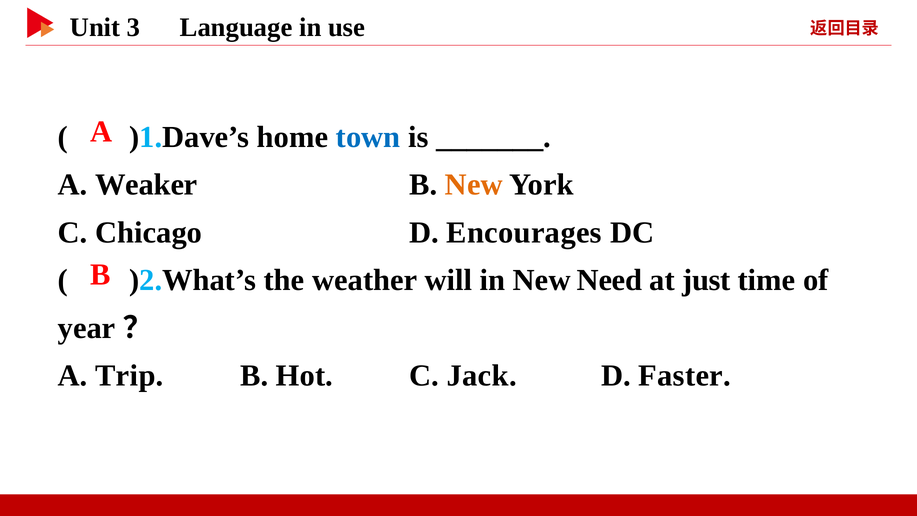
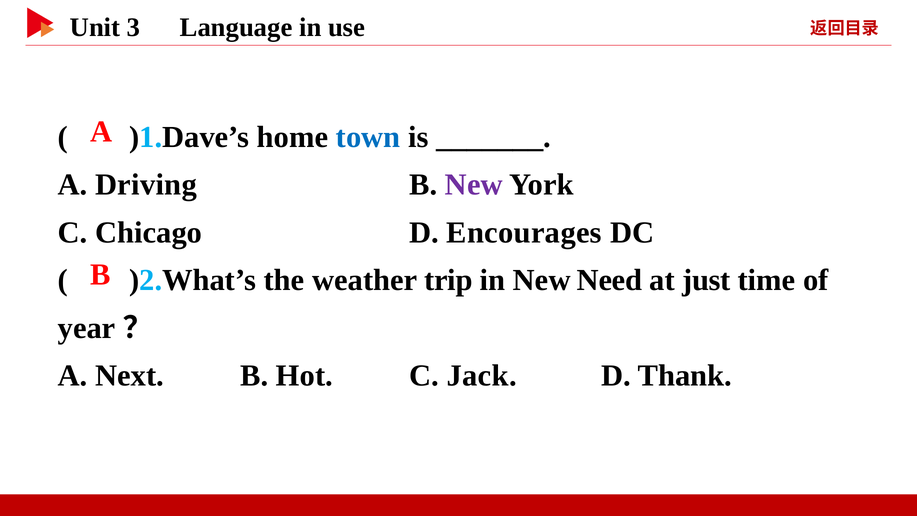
Weaker: Weaker -> Driving (146, 185)
New colour: orange -> purple (474, 185)
will: will -> trip (448, 280)
Trip: Trip -> Next (130, 376)
Faster: Faster -> Thank (685, 376)
